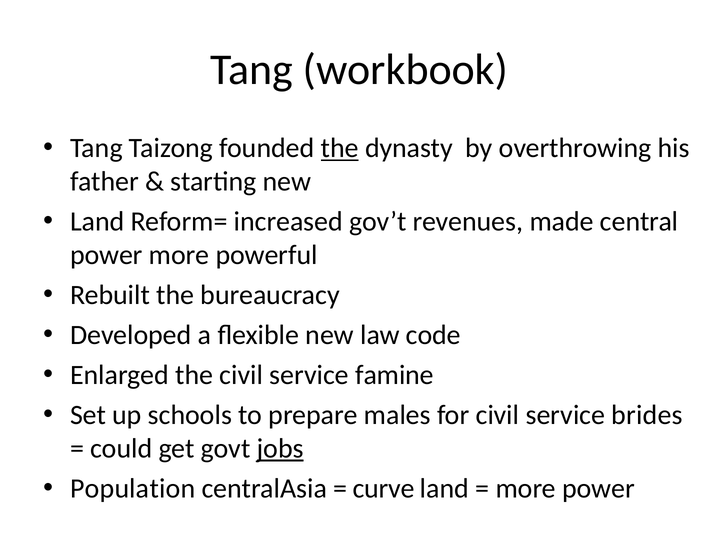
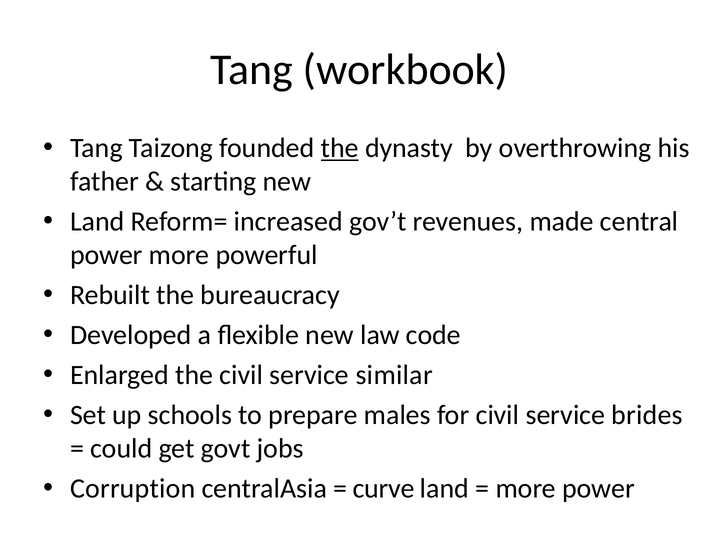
famine: famine -> similar (394, 375)
jobs underline: present -> none (280, 449)
Population: Population -> Corruption (133, 489)
